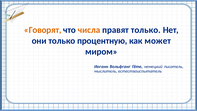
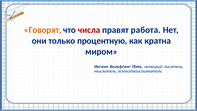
числа colour: orange -> red (89, 30)
правят только: только -> работа (146, 30)
может: может -> кратна (158, 41)
